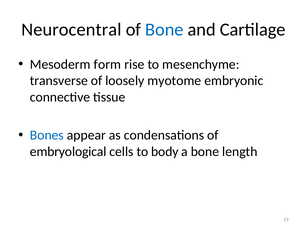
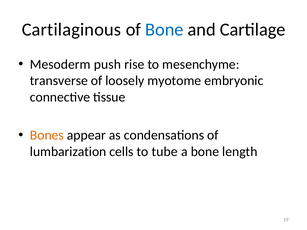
Neurocentral: Neurocentral -> Cartilaginous (71, 30)
form: form -> push (107, 64)
Bones colour: blue -> orange (47, 135)
embryological: embryological -> lumbarization (68, 152)
body: body -> tube (165, 152)
